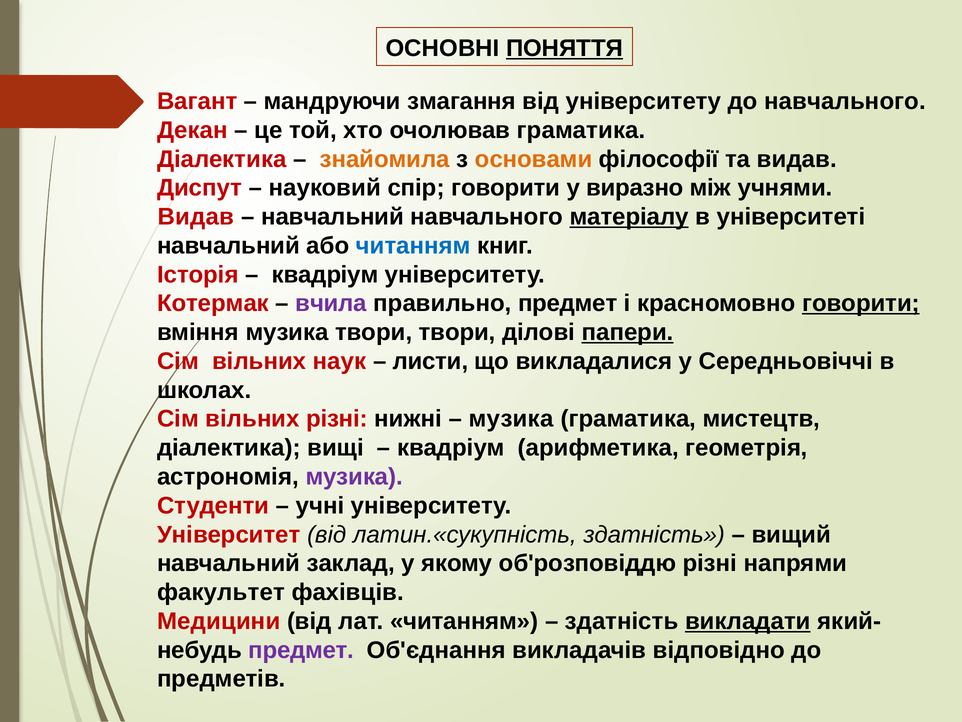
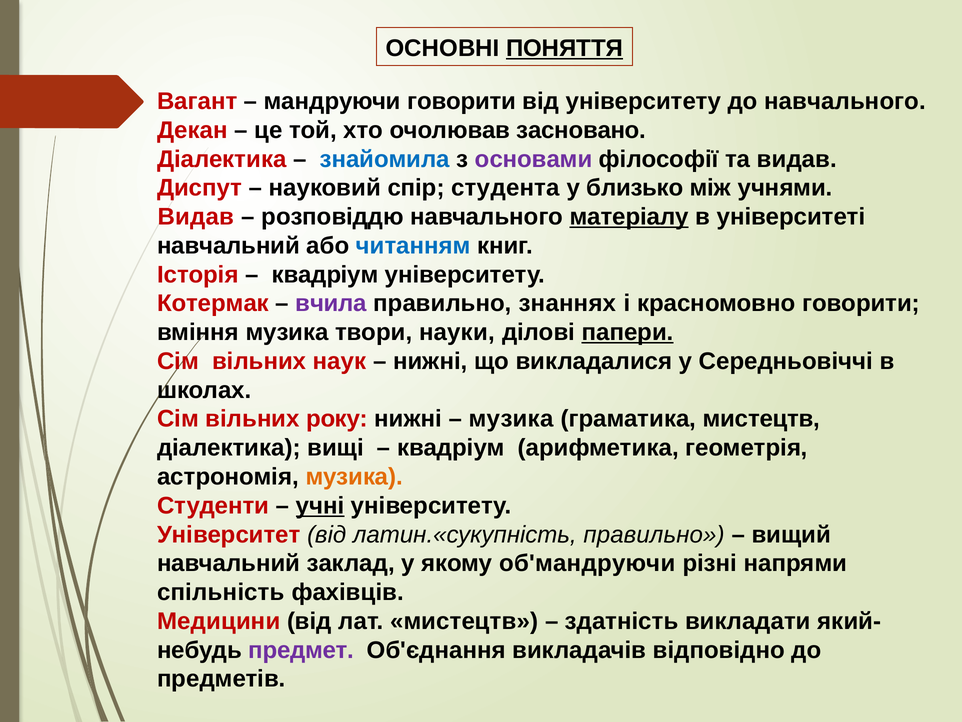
мандруючи змагання: змагання -> говорити (462, 101)
очолював граматика: граматика -> засновано (581, 130)
знайомила colour: orange -> blue (385, 159)
основами colour: orange -> purple (534, 159)
спір говорити: говорити -> студента (506, 188)
виразно: виразно -> близько (635, 188)
навчальний: навчальний -> розповіддю (333, 217)
правильно предмет: предмет -> знаннях (567, 303)
говорити underline: present -> none (861, 303)
твори твори: твори -> науки (457, 332)
листи: листи -> нижні (430, 361)
вільних різні: різні -> року (337, 419)
музика colour: purple -> orange (354, 476)
учні underline: none -> present (320, 505)
латин.«сукупність здатність: здатність -> правильно (654, 534)
об'розповіддю: об'розповіддю -> об'мандруючи (587, 563)
факультет: факультет -> спільність (221, 592)
лат читанням: читанням -> мистецтв (464, 621)
викладати underline: present -> none (748, 621)
